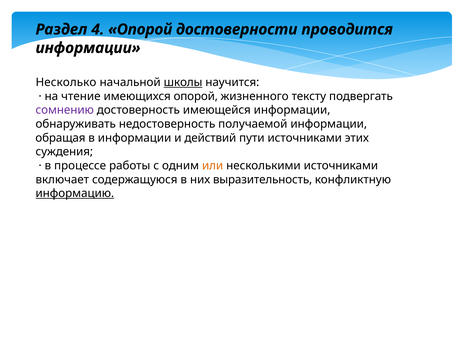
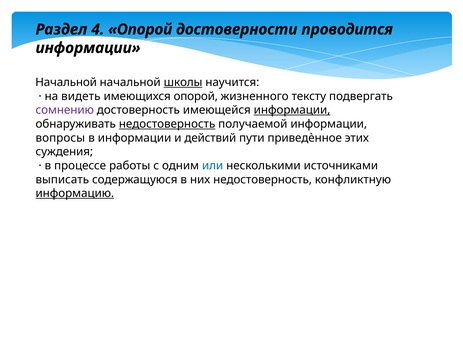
Несколько: Несколько -> Начальной (66, 82)
чтение: чтение -> видеть (81, 96)
информации underline: none -> present (292, 110)
недостоверность underline: none -> present (167, 124)
обращая: обращая -> вопросы (60, 138)
пути источниками: источниками -> приведѐнное (305, 138)
или colour: orange -> blue (213, 166)
включает: включает -> выписать (62, 180)
них выразительность: выразительность -> недостоверность (263, 180)
